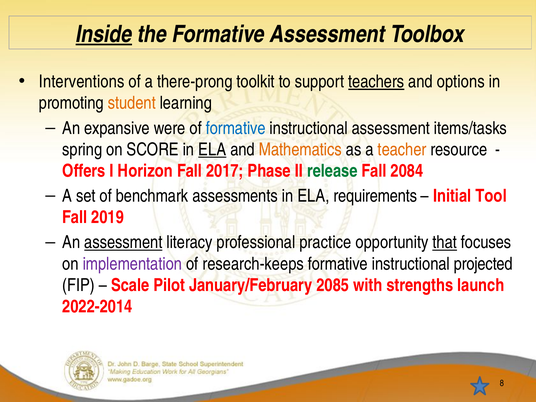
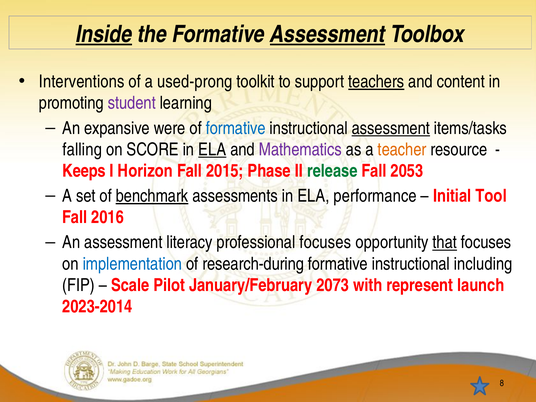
Assessment underline: none -> present (327, 34)
there-prong: there-prong -> used-prong (195, 82)
options: options -> content (461, 82)
student colour: orange -> purple (132, 103)
assessment underline: none -> present (391, 128)
spring: spring -> falling (82, 150)
Mathematics colour: orange -> purple (300, 150)
Offers: Offers -> Keeps (84, 171)
2017: 2017 -> 2015 (225, 171)
2084: 2084 -> 2053 (407, 171)
benchmark underline: none -> present (152, 196)
requirements: requirements -> performance (375, 196)
2019: 2019 -> 2016 (108, 217)
assessment underline: present -> none (123, 242)
professional practice: practice -> focuses (325, 242)
implementation colour: purple -> blue (132, 264)
research-keeps: research-keeps -> research-during (253, 264)
projected: projected -> including (483, 264)
2085: 2085 -> 2073 (333, 285)
strengths: strengths -> represent (420, 285)
2022-2014: 2022-2014 -> 2023-2014 (97, 307)
